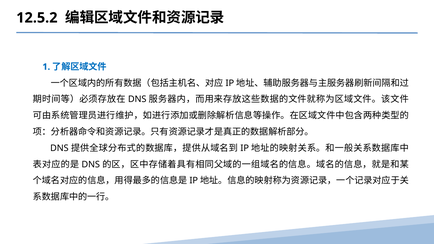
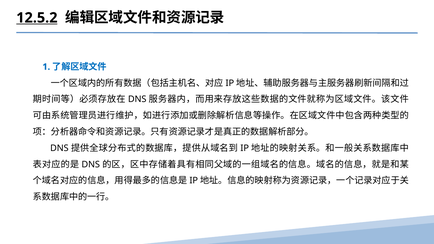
12.5.2 underline: none -> present (37, 18)
